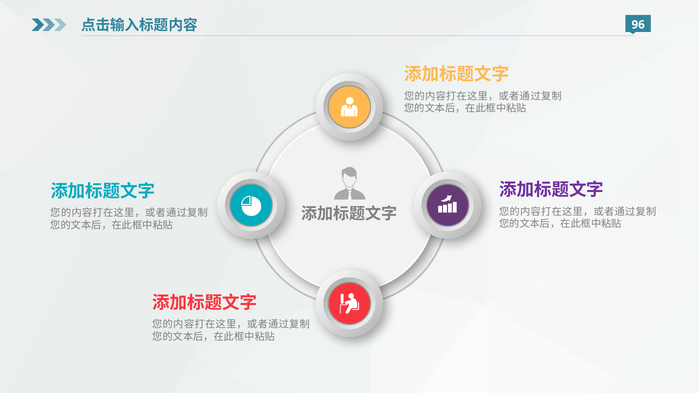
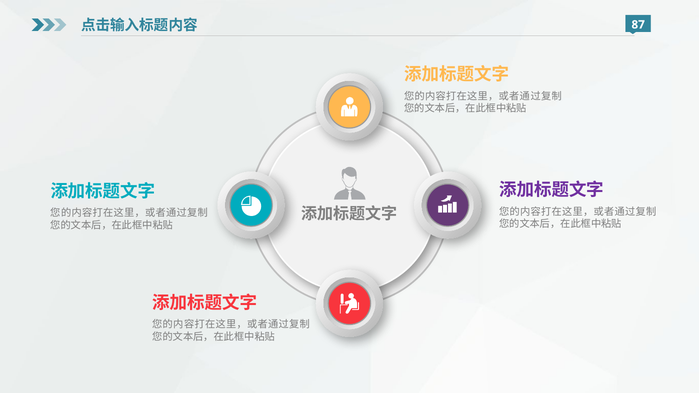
96: 96 -> 87 (638, 25)
